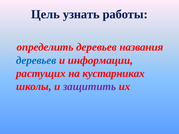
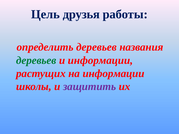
узнать: узнать -> друзья (81, 14)
деревьев colour: blue -> green (36, 60)
на кустарниках: кустарниках -> информации (114, 74)
